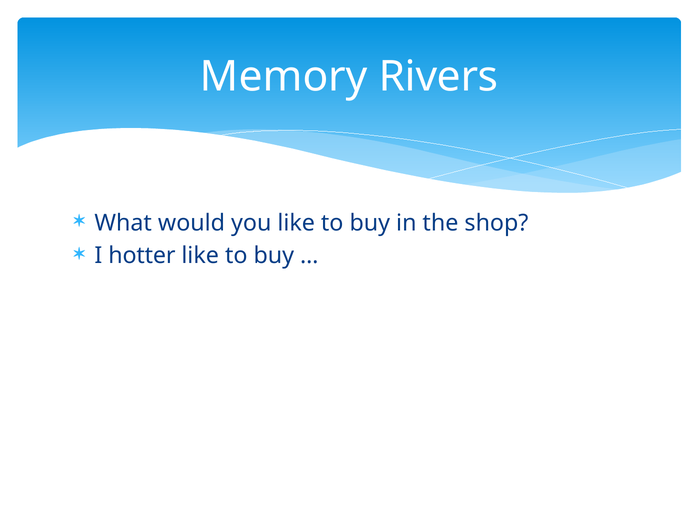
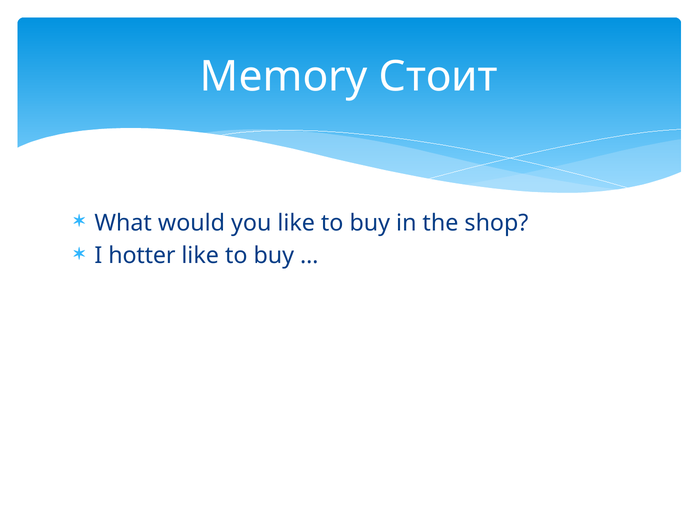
Rivers: Rivers -> Стоит (438, 77)
